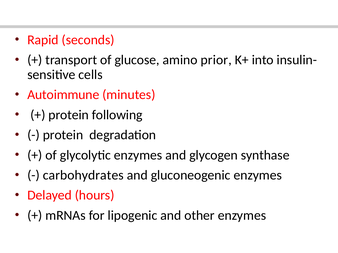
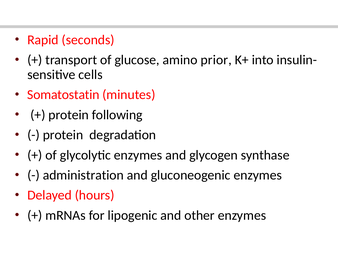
Autoimmune: Autoimmune -> Somatostatin (63, 95)
carbohydrates: carbohydrates -> administration (83, 175)
